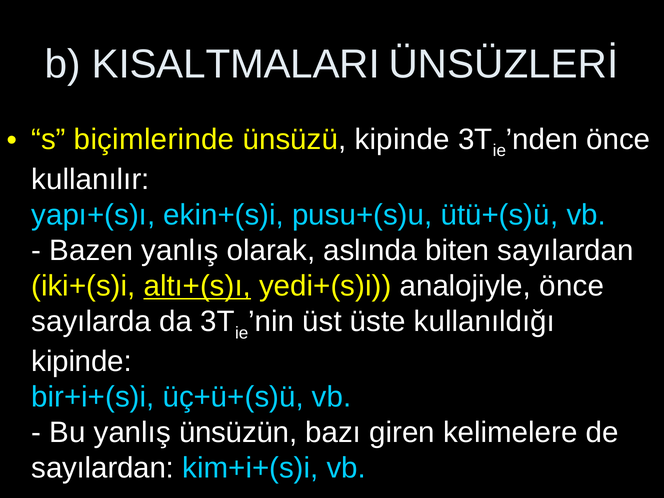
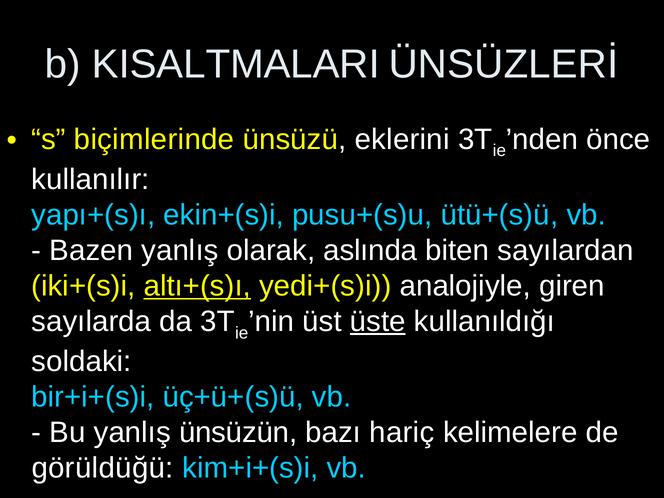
ünsüzü kipinde: kipinde -> eklerini (402, 139)
analojiyle önce: önce -> giren (572, 286)
üste underline: none -> present (378, 321)
kipinde: kipinde -> soldaki (81, 362)
giren: giren -> hariç (402, 433)
sayılardan: sayılardan -> görüldüğü (103, 468)
